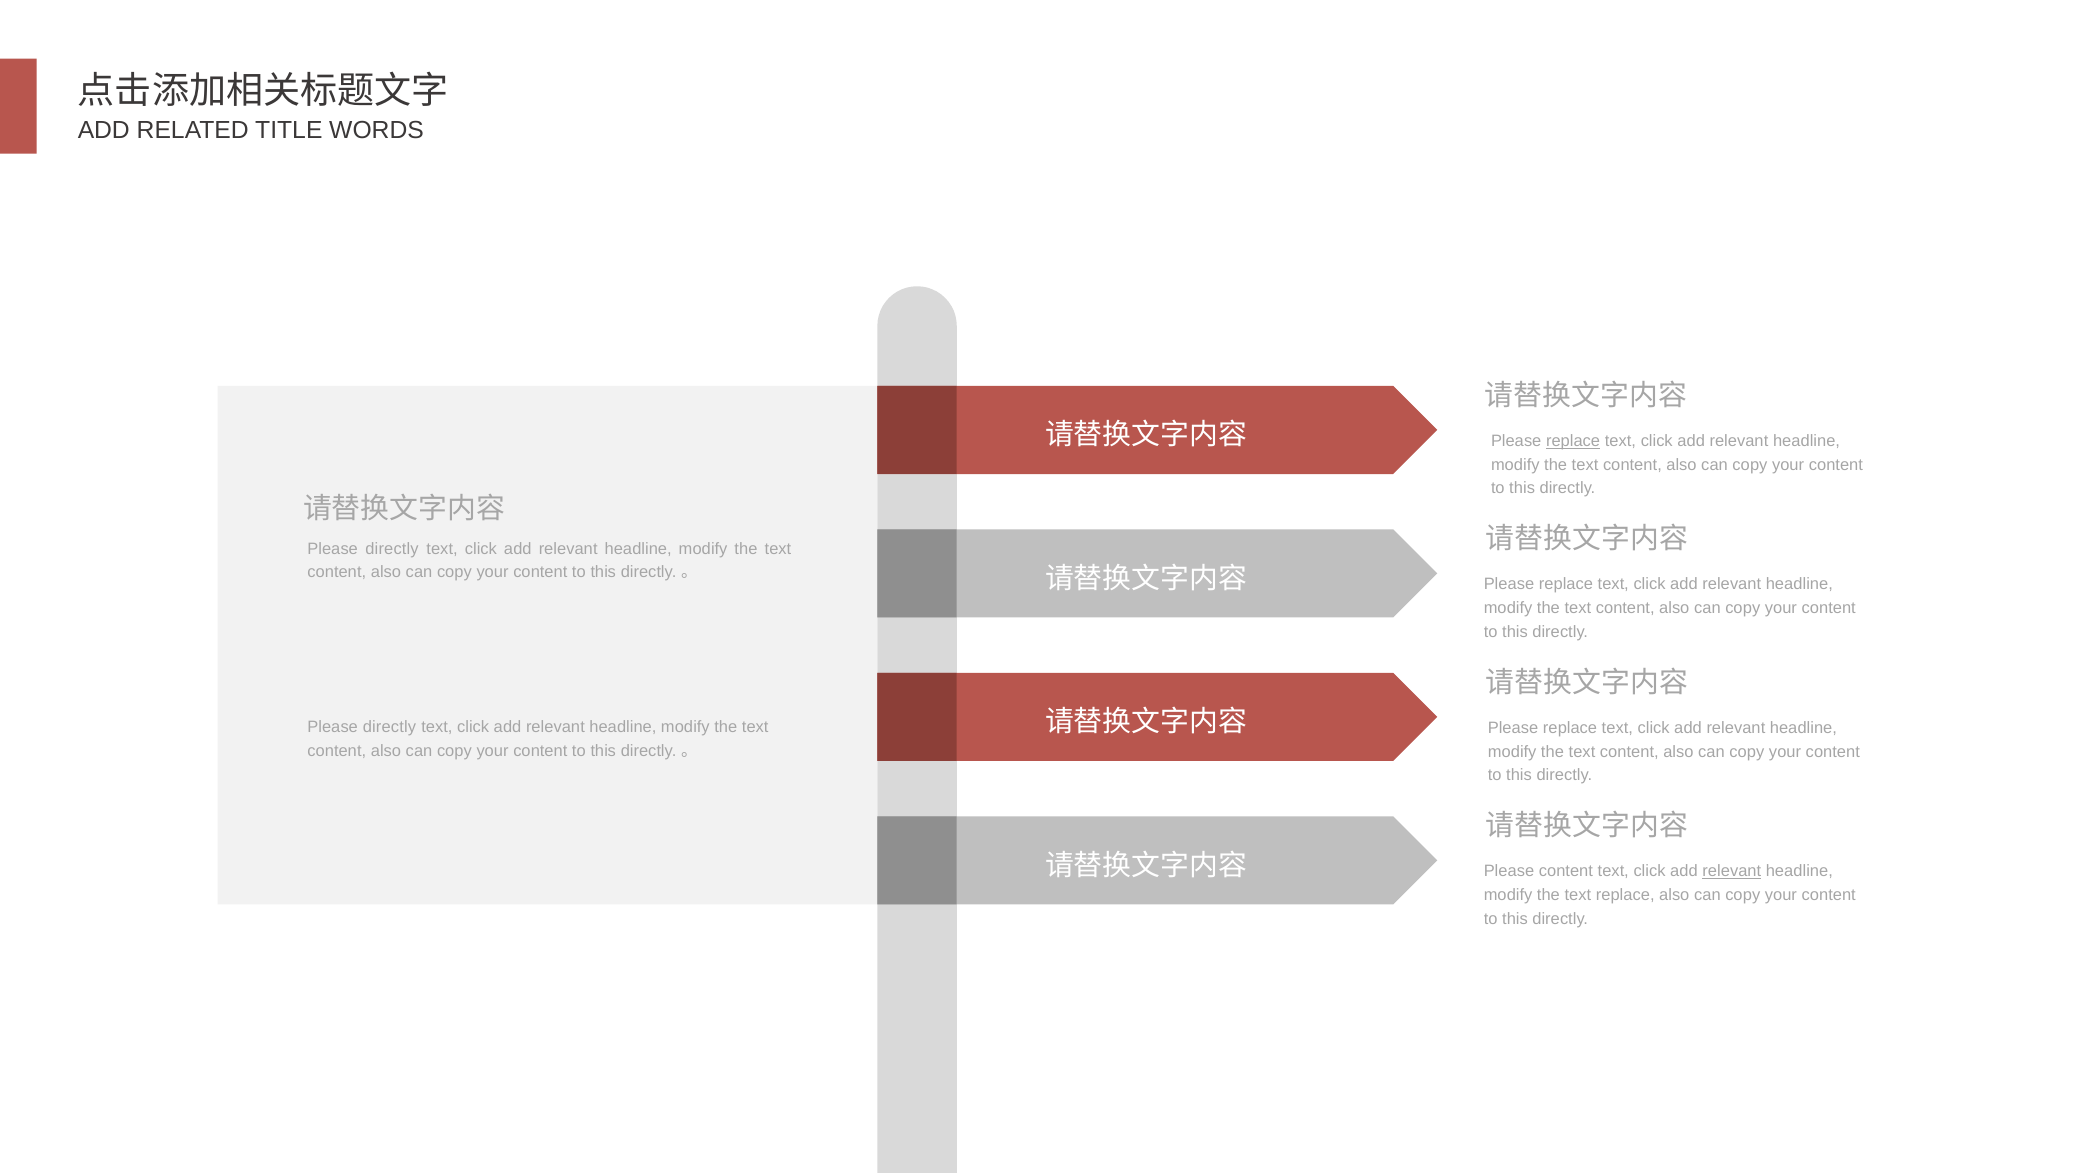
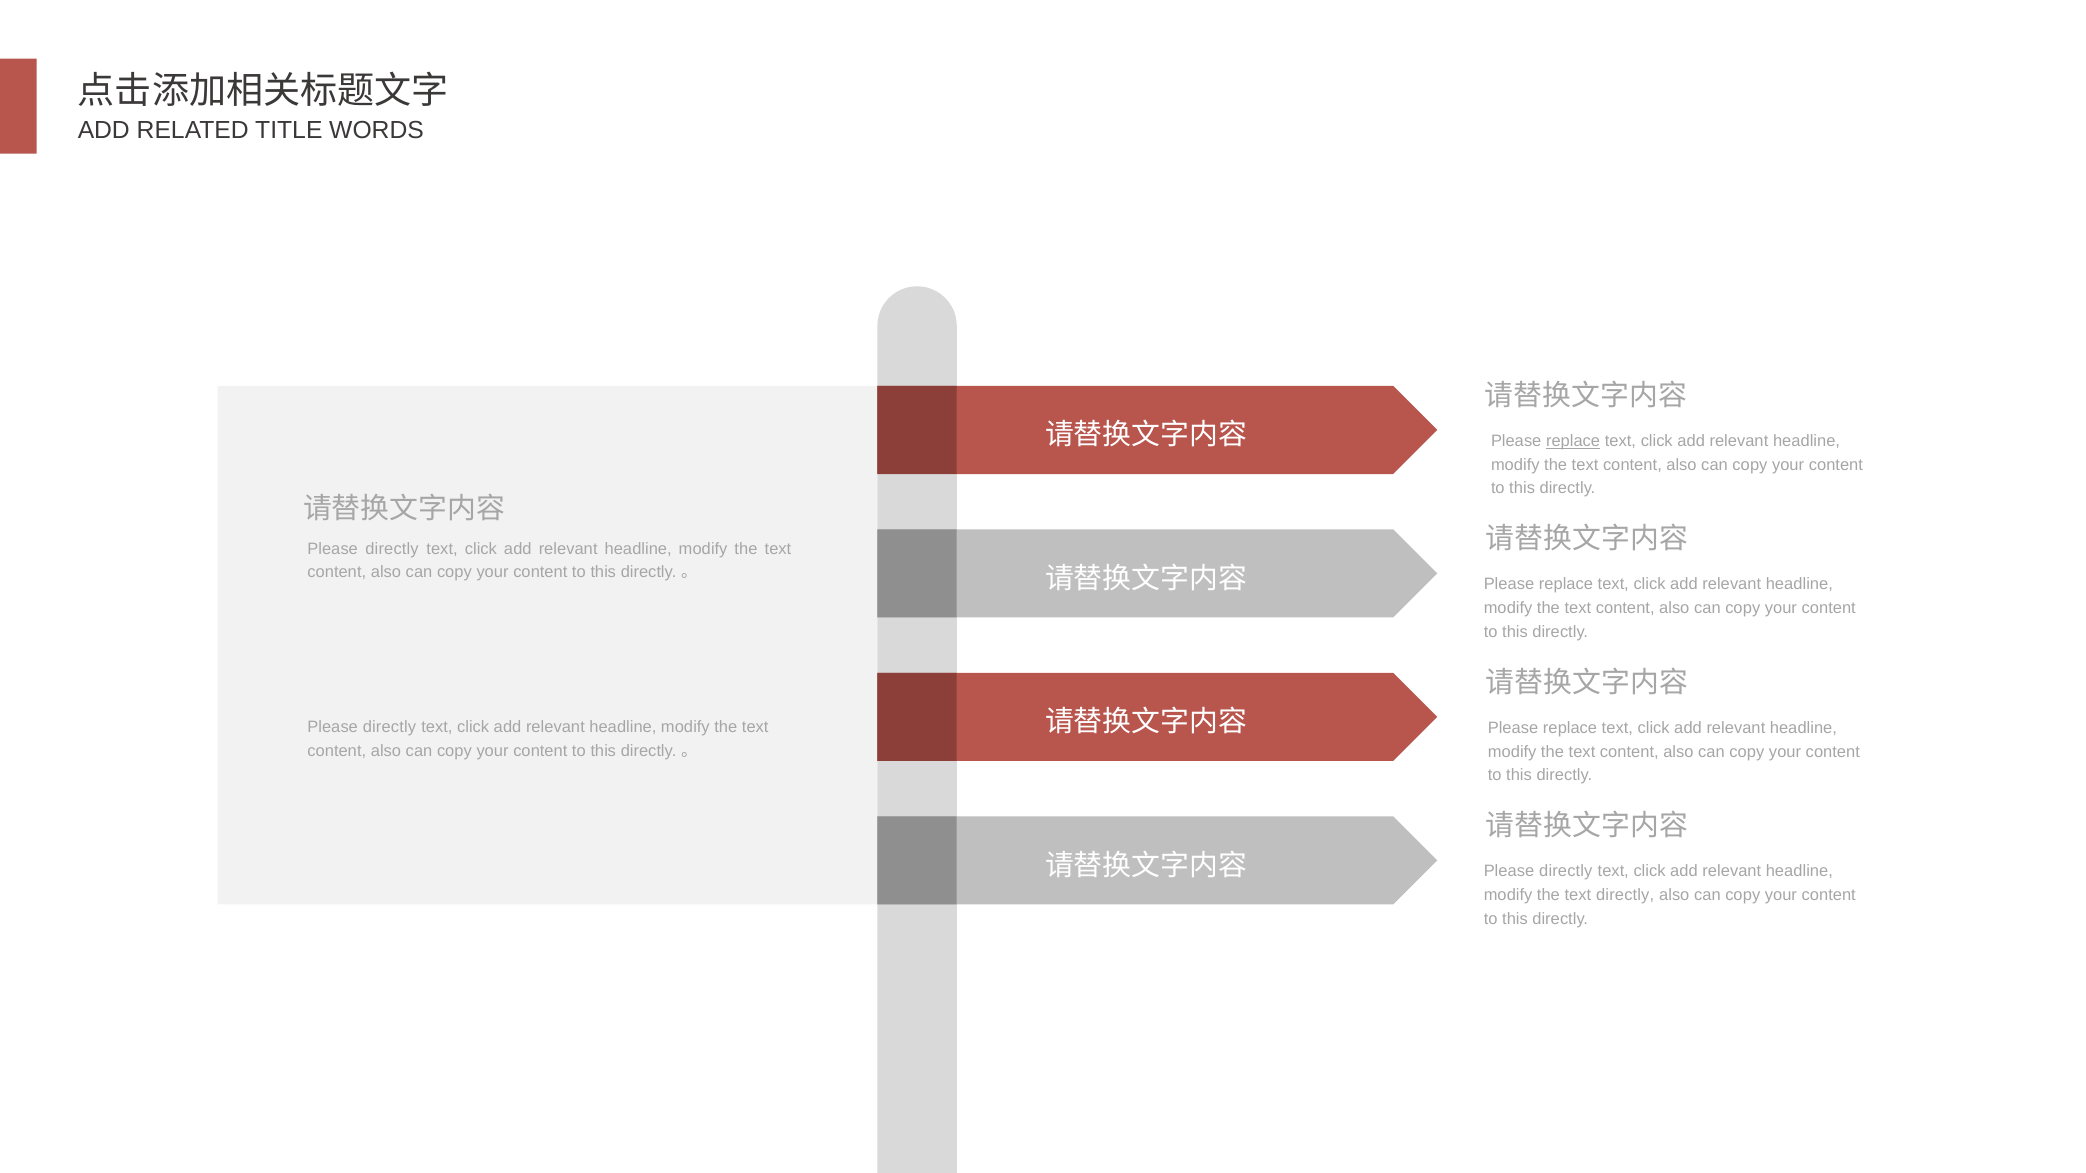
content: content -> directly (1566, 872)
relevant underline: present -> none (1732, 872)
text replace: replace -> directly (1625, 895)
